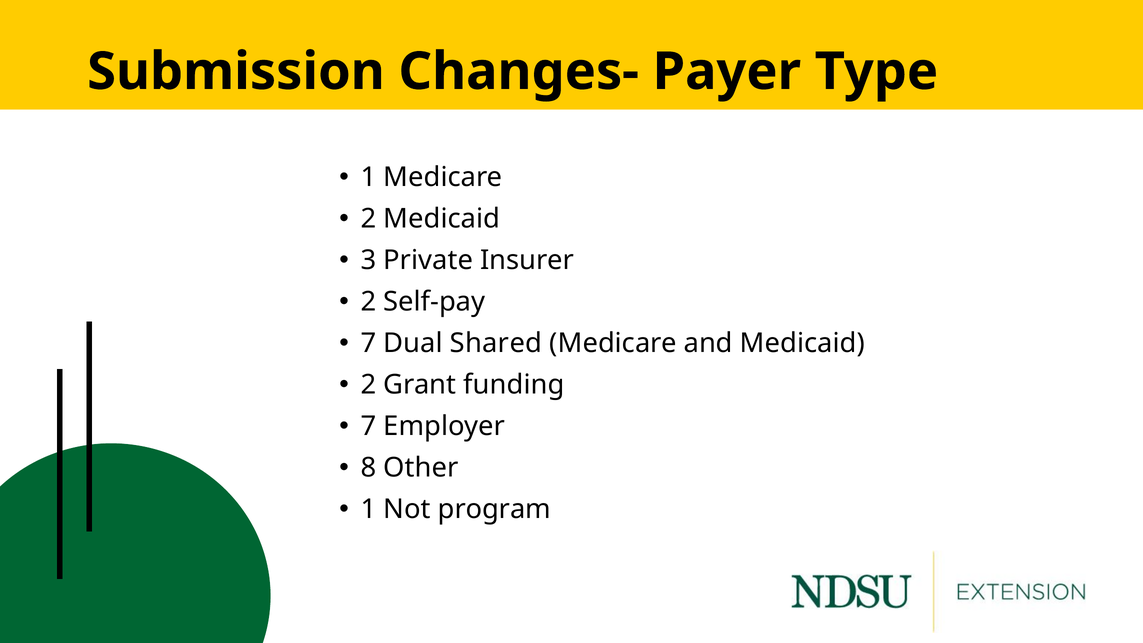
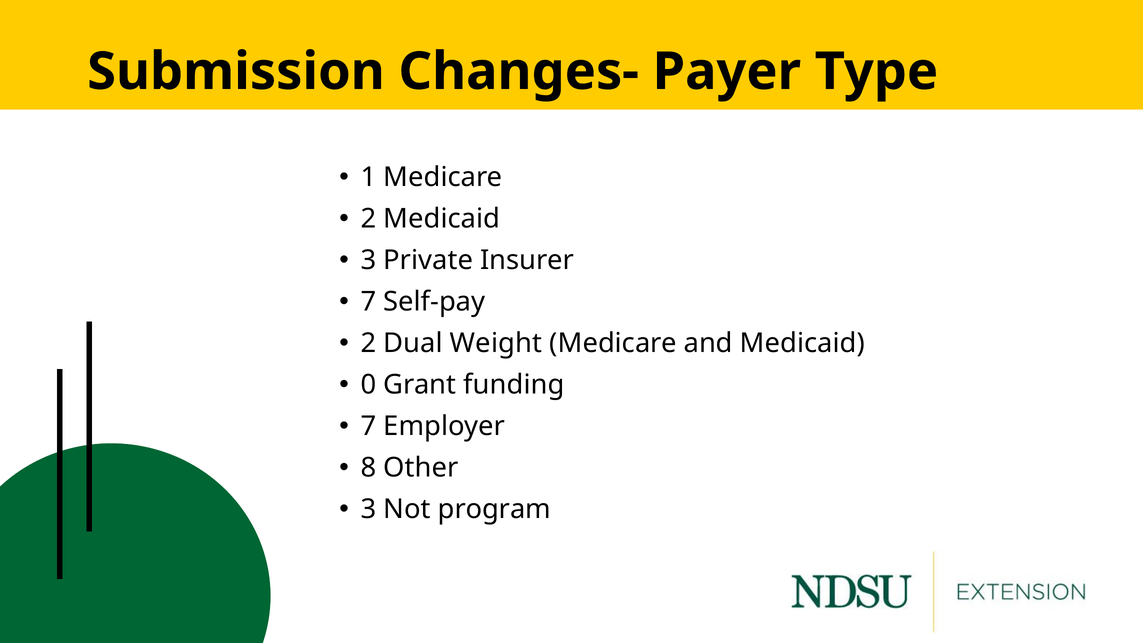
2: 2 -> 7 (369, 302)
7: 7 -> 2 (369, 343)
Shared: Shared -> Weight (496, 343)
2: 2 -> 0 (369, 385)
1: 1 -> 3 (369, 509)
